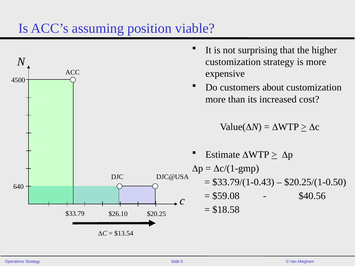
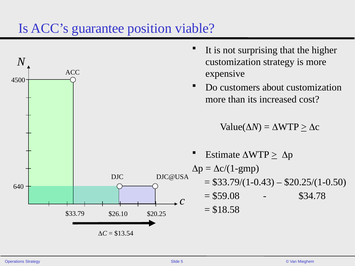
assuming: assuming -> guarantee (98, 28)
$40.56: $40.56 -> $34.78 (312, 196)
